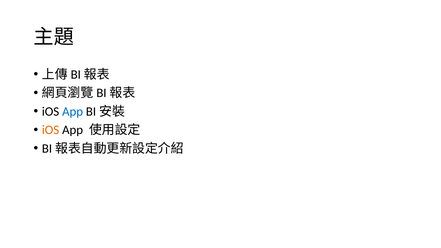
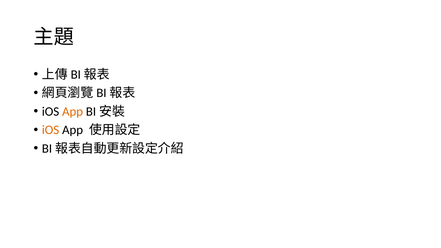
App colour: blue -> orange (73, 112)
